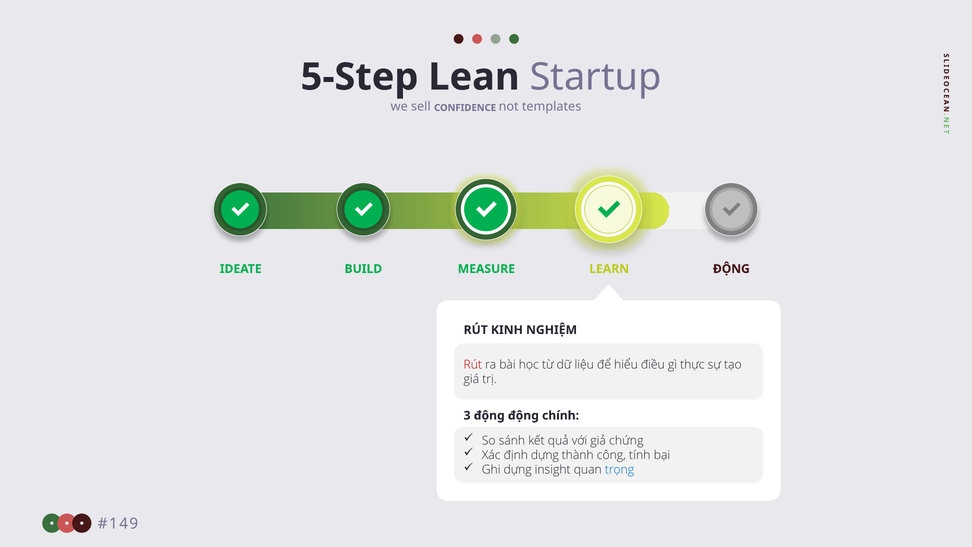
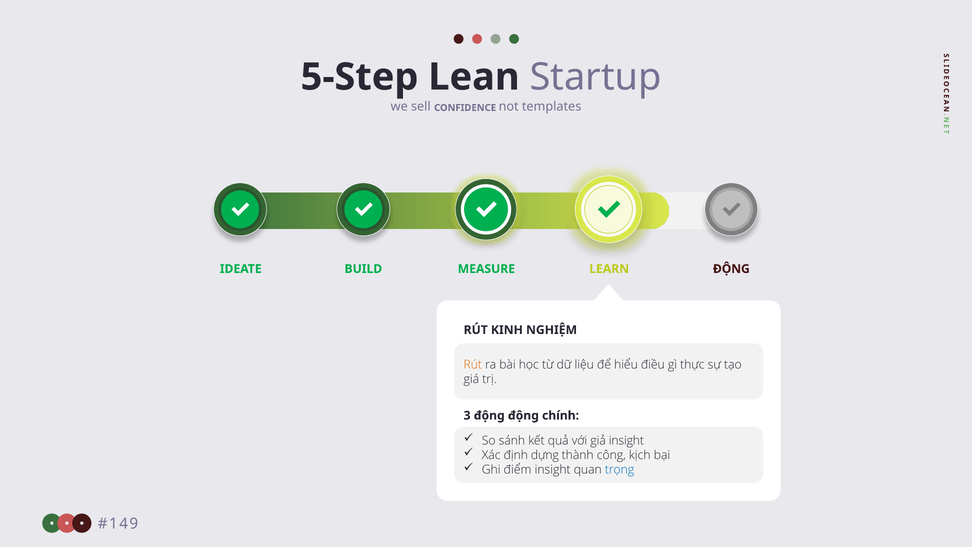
Rút colour: red -> orange (473, 364)
giả chứng: chứng -> insight (626, 441)
tính: tính -> kịch (640, 455)
Ghi dựng: dựng -> điểm (518, 470)
